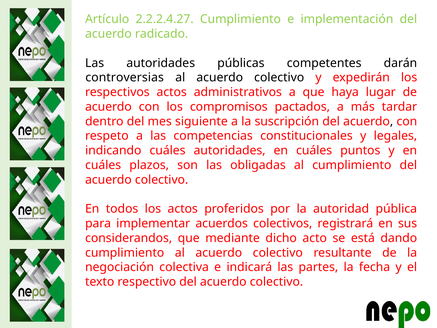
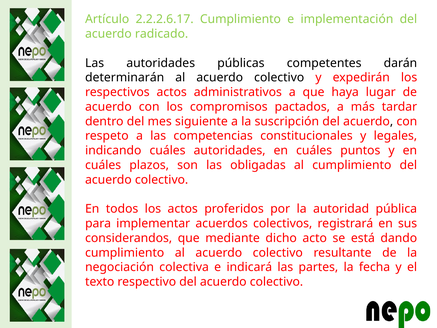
2.2.2.4.27: 2.2.2.4.27 -> 2.2.2.6.17 (165, 19)
controversias: controversias -> determinarán (125, 78)
